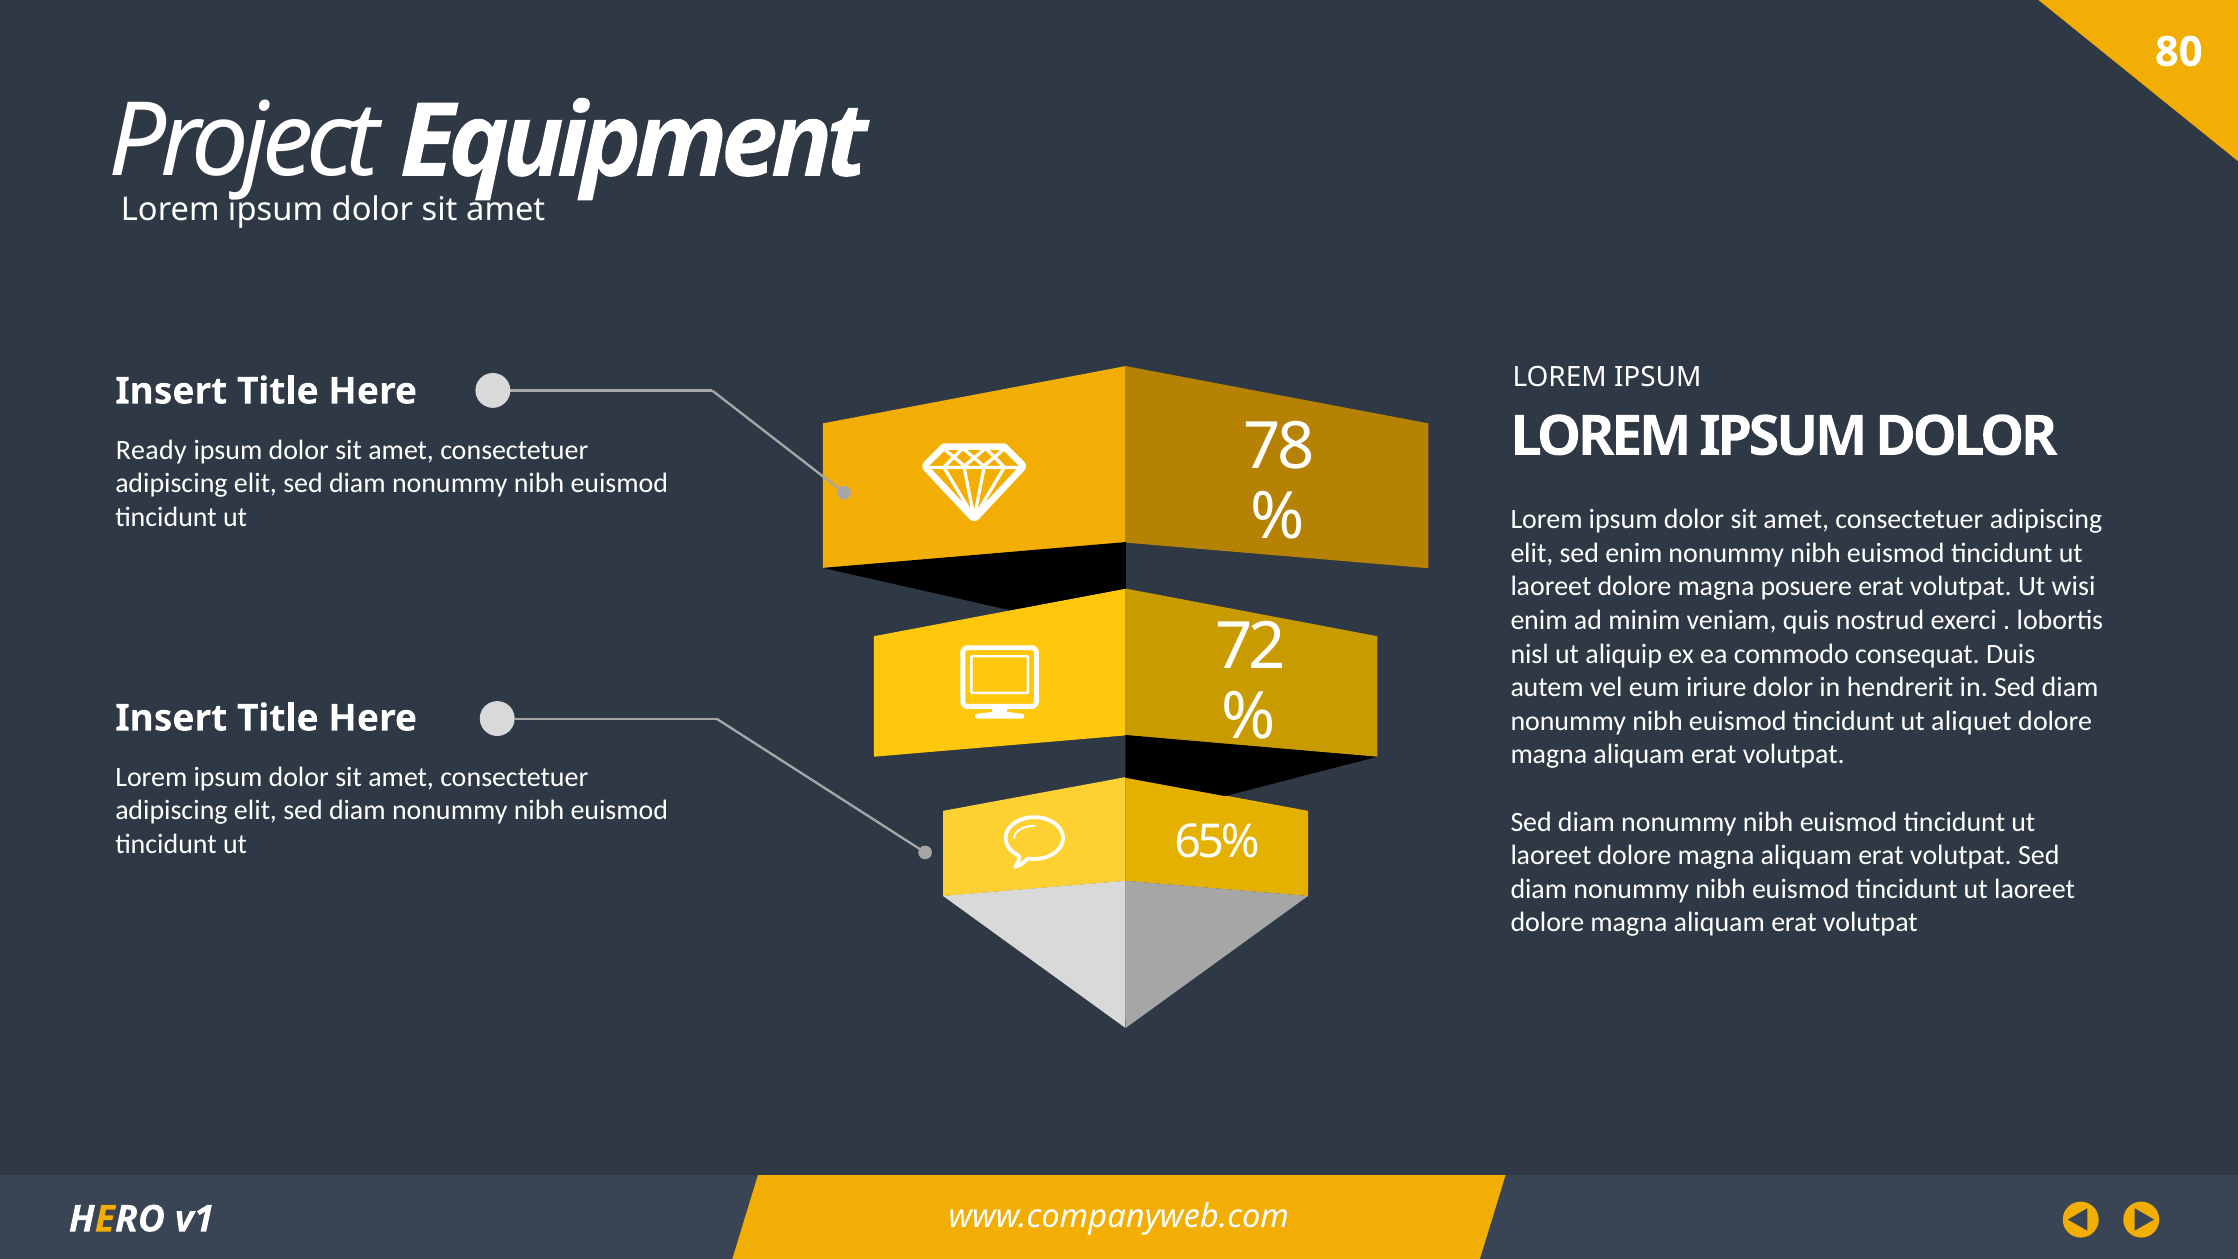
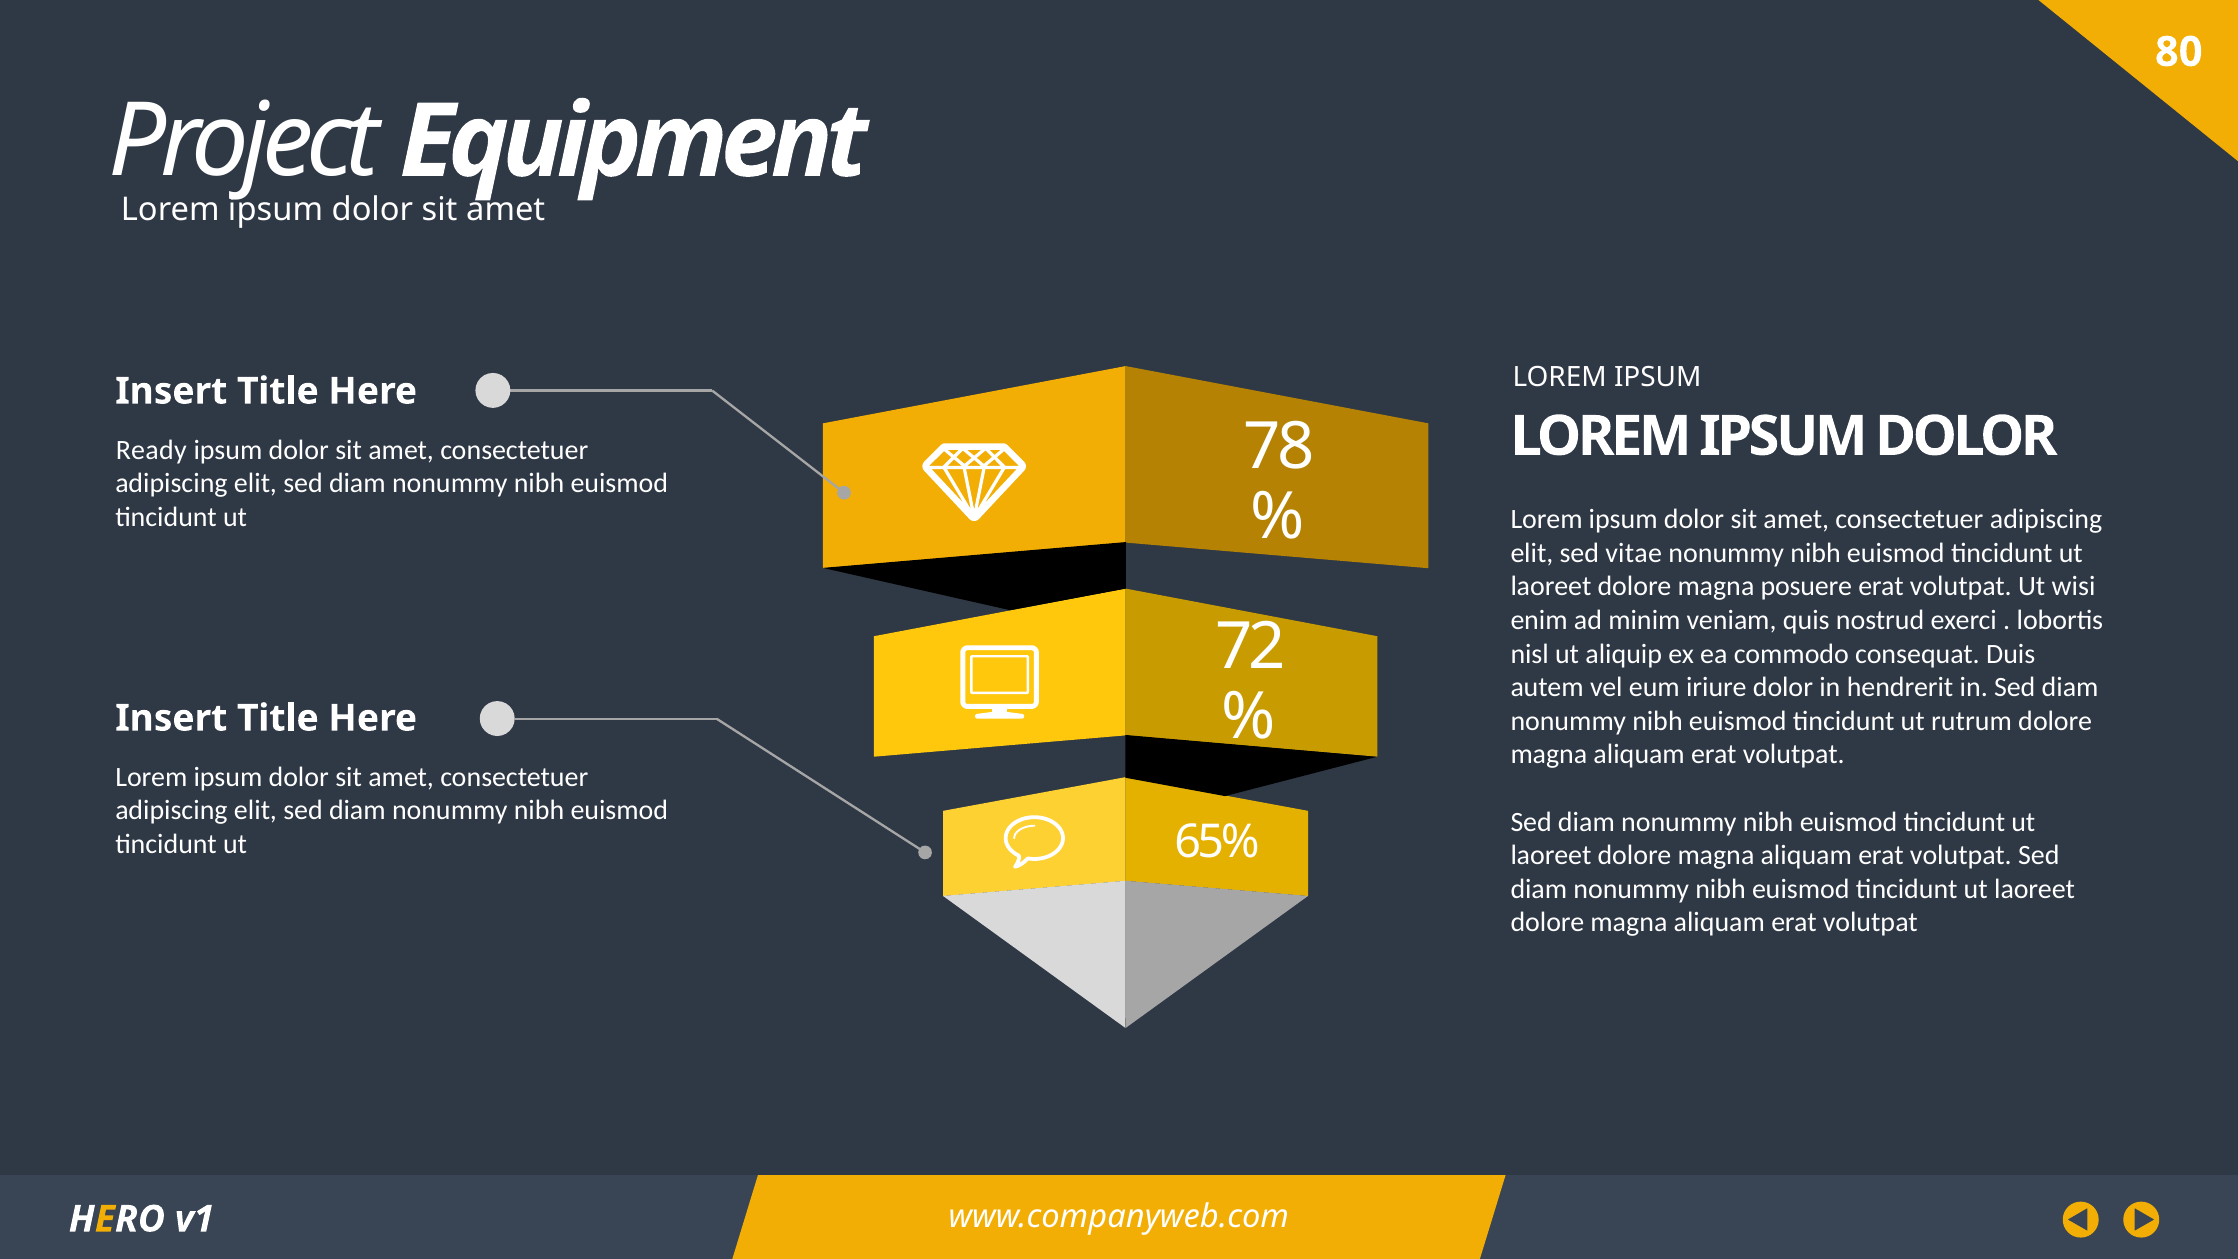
sed enim: enim -> vitae (1634, 553)
aliquet: aliquet -> rutrum (1971, 721)
